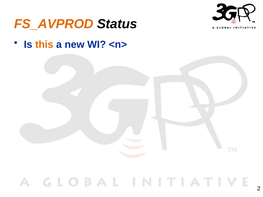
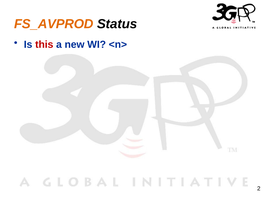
this colour: orange -> red (44, 45)
